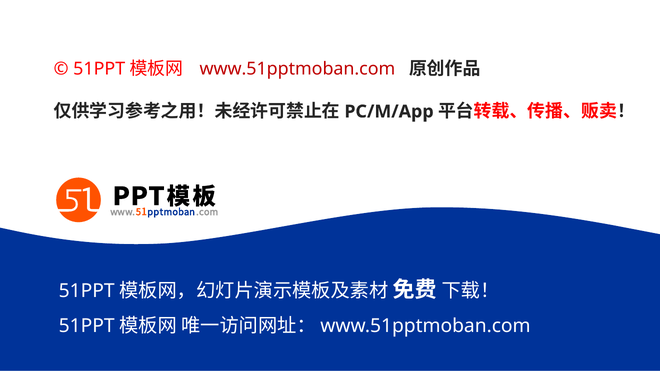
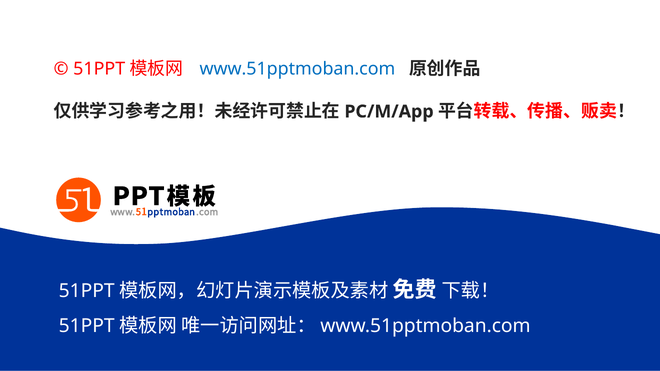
www.51pptmoban.com colour: red -> blue (297, 69)
